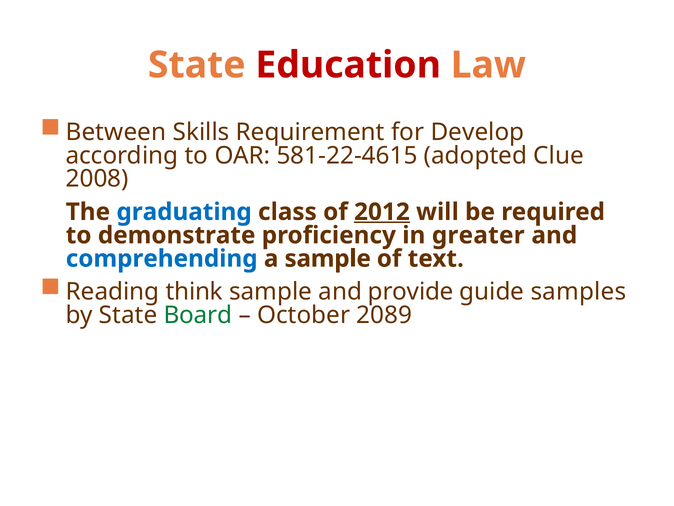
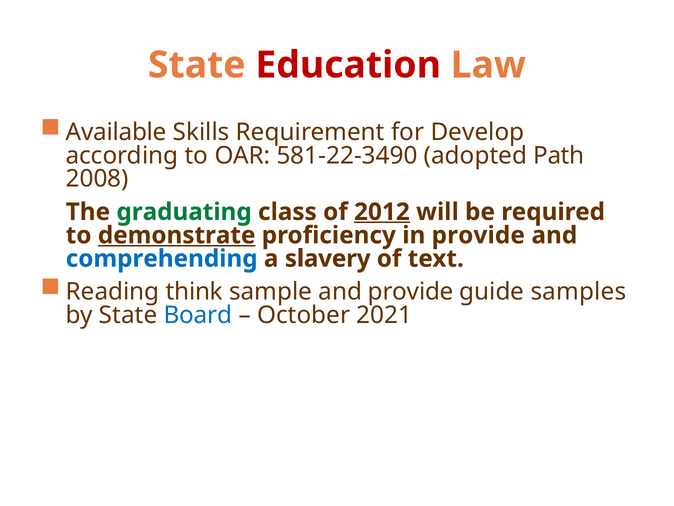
Between: Between -> Available (116, 132)
581-22-4615: 581-22-4615 -> 581-22-3490 (347, 155)
Clue: Clue -> Path (559, 155)
graduating colour: blue -> green (184, 212)
demonstrate underline: none -> present (177, 235)
in greater: greater -> provide (478, 235)
a sample: sample -> slavery (328, 258)
Board colour: green -> blue (198, 315)
2089: 2089 -> 2021 (384, 315)
